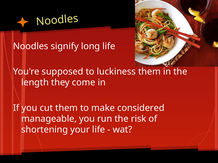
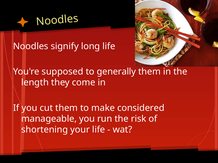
luckiness: luckiness -> generally (116, 72)
